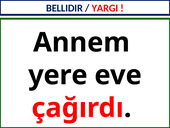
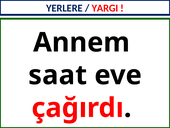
BELLIDIR: BELLIDIR -> YERLERE (64, 8)
yere: yere -> saat (58, 75)
